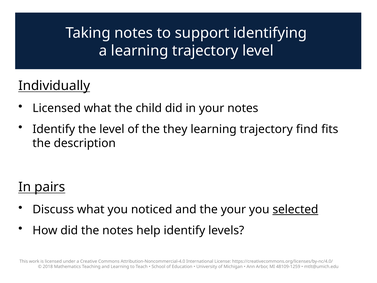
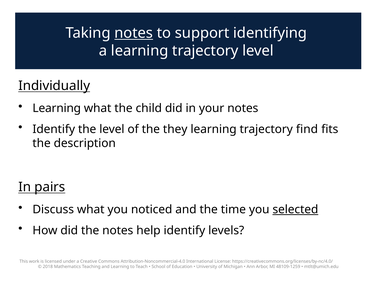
notes underline: none -> present (134, 33)
Licensed: Licensed -> Learning (57, 108)
the your: your -> time (233, 210)
